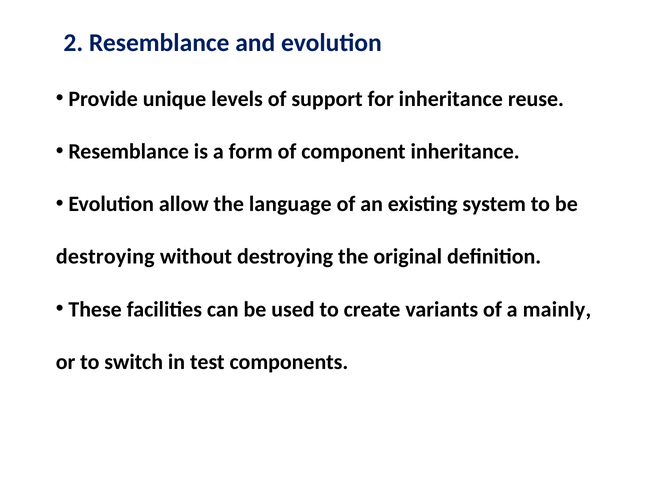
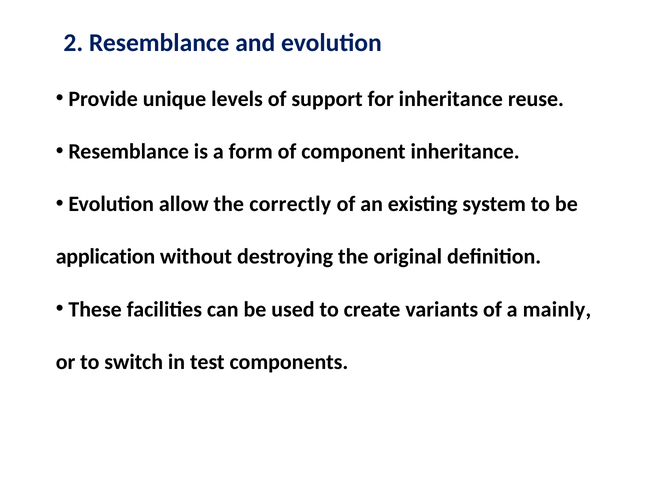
language: language -> correctly (290, 204)
destroying: destroying -> application (105, 257)
